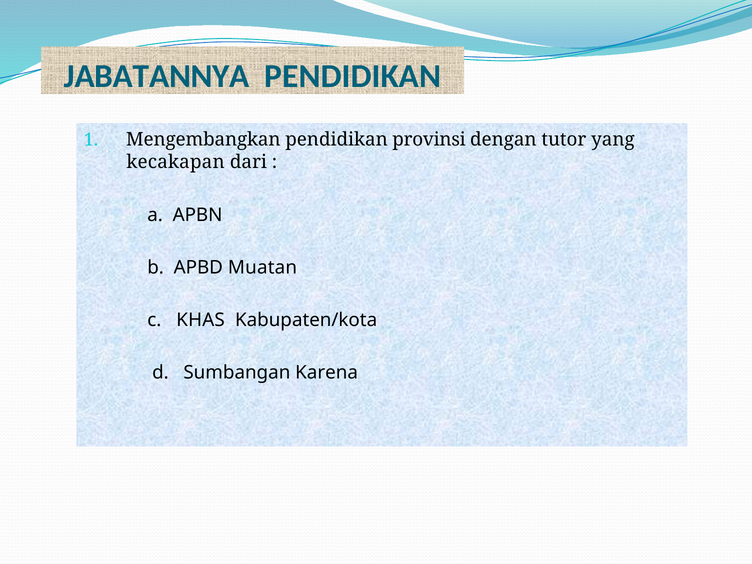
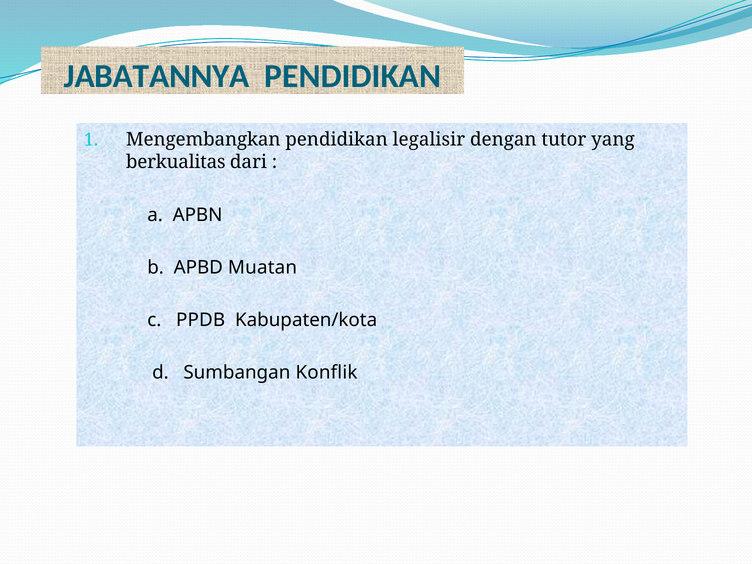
provinsi: provinsi -> legalisir (429, 140)
kecakapan: kecakapan -> berkualitas (176, 162)
KHAS: KHAS -> PPDB (201, 320)
Karena: Karena -> Konflik (327, 373)
